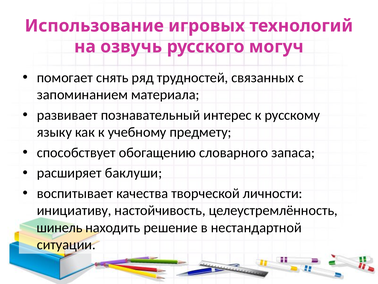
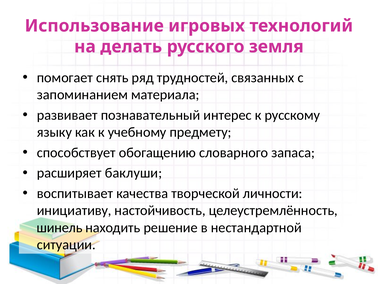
озвучь: озвучь -> делать (131, 47)
могуч: могуч -> земля (276, 47)
